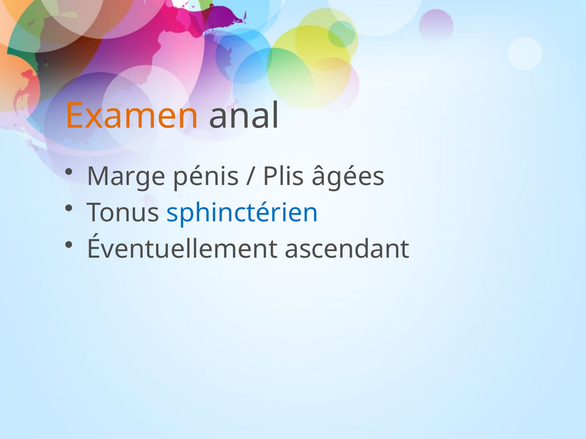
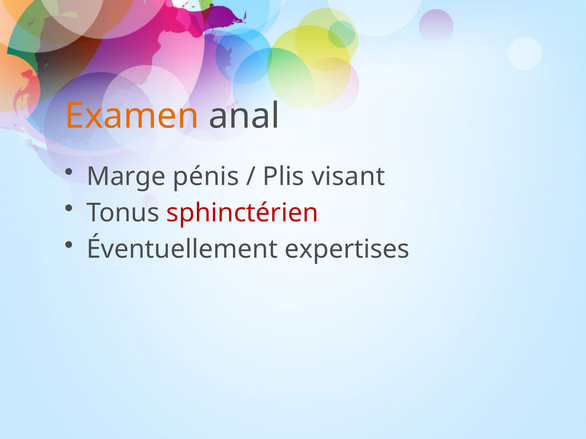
âgées: âgées -> visant (348, 177)
sphinctérien colour: blue -> red (242, 213)
ascendant: ascendant -> expertises (347, 250)
